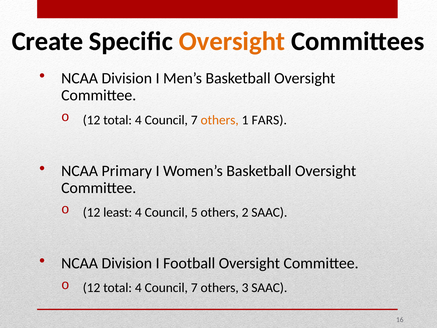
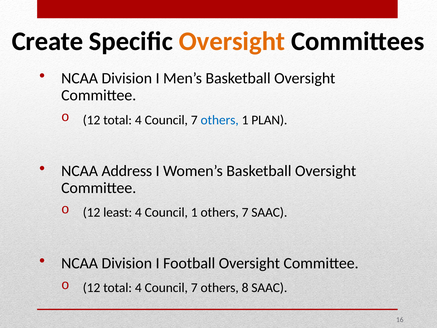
others colour: orange -> blue (220, 120)
FARS: FARS -> PLAN (269, 120)
Primary: Primary -> Address (127, 171)
Council 5: 5 -> 1 (194, 212)
others 2: 2 -> 7 (245, 212)
3: 3 -> 8 (245, 288)
